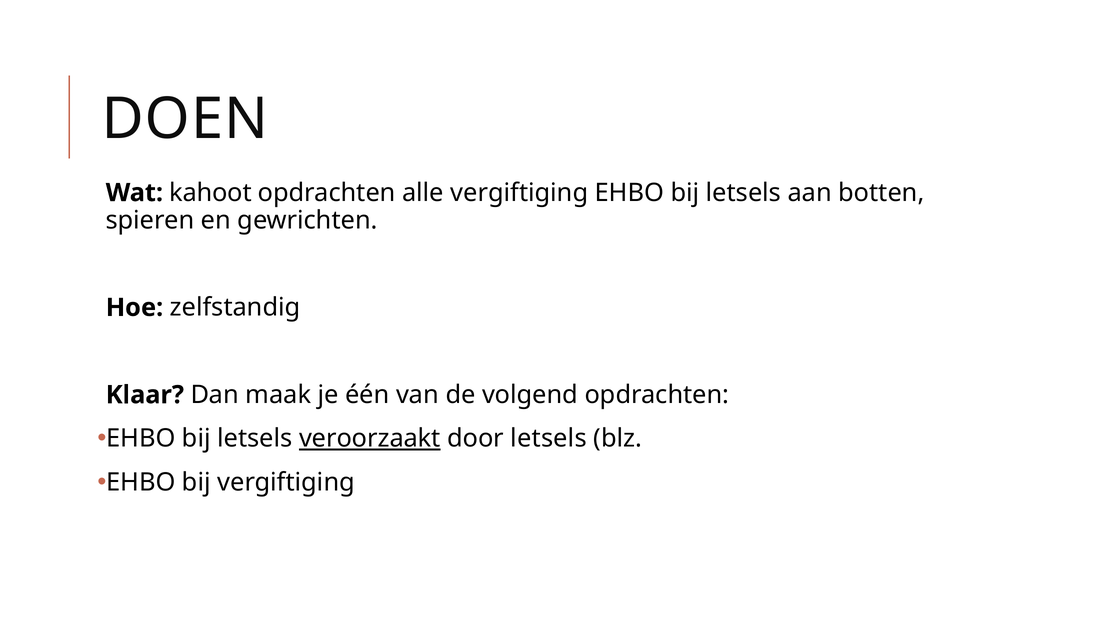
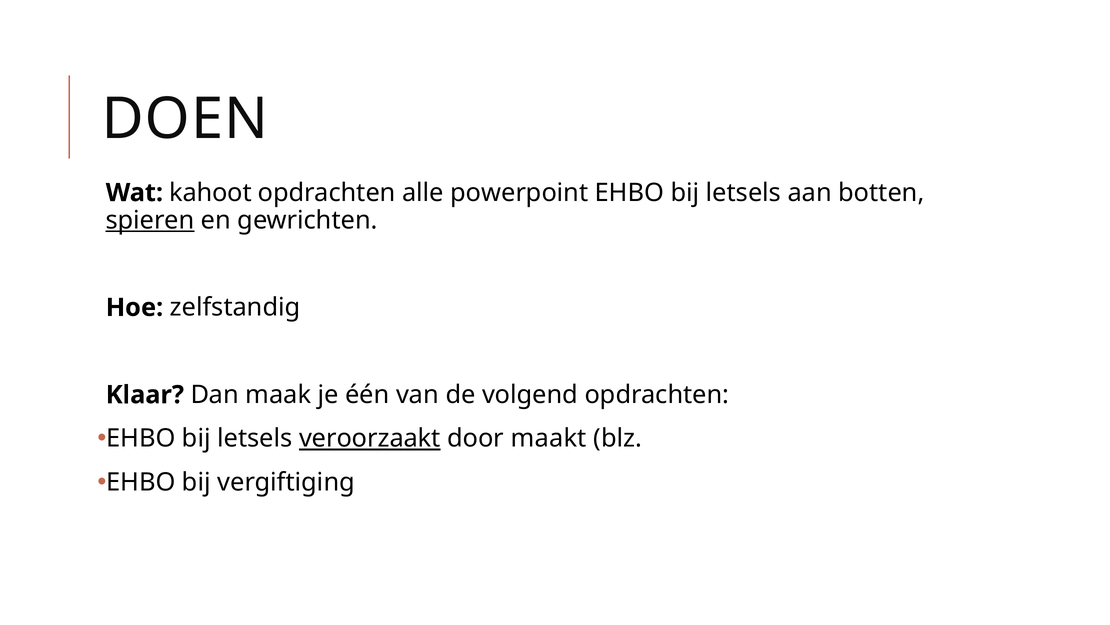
alle vergiftiging: vergiftiging -> powerpoint (519, 193)
spieren underline: none -> present (150, 220)
door letsels: letsels -> maakt (549, 438)
